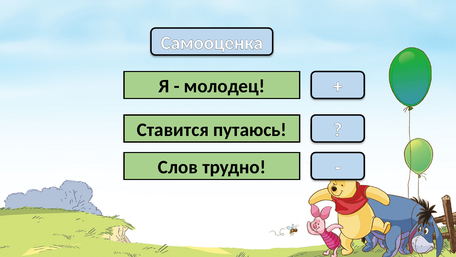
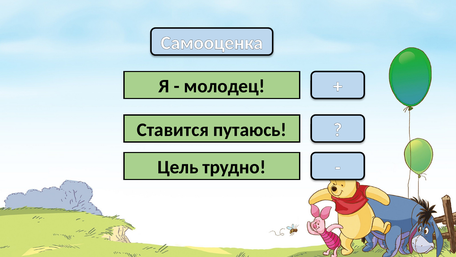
Слов: Слов -> Цель (178, 167)
